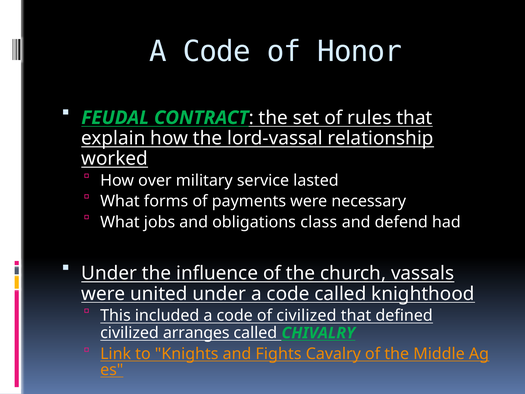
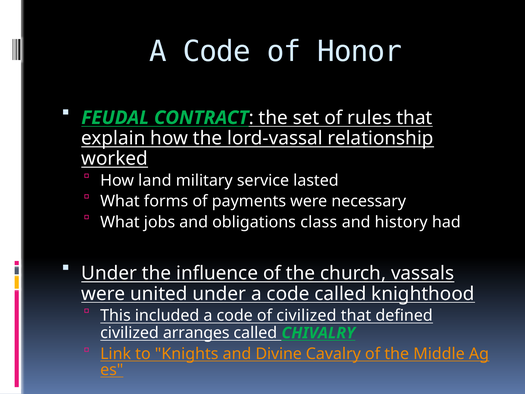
over: over -> land (155, 181)
defend: defend -> history (401, 222)
Fights: Fights -> Divine (279, 354)
